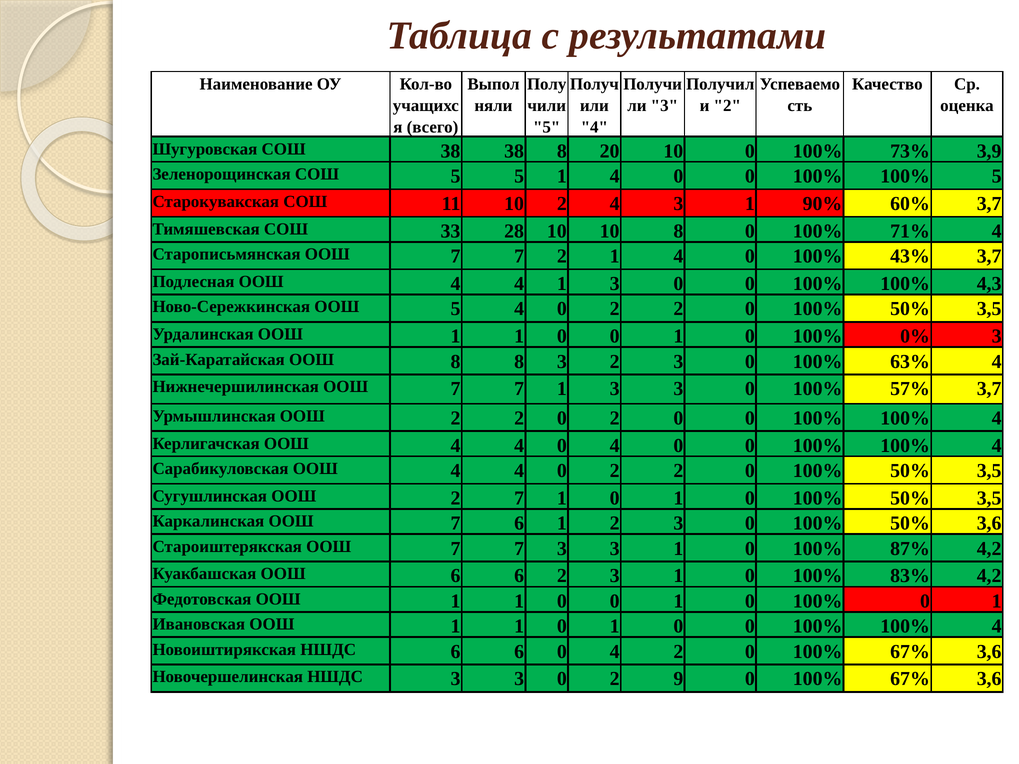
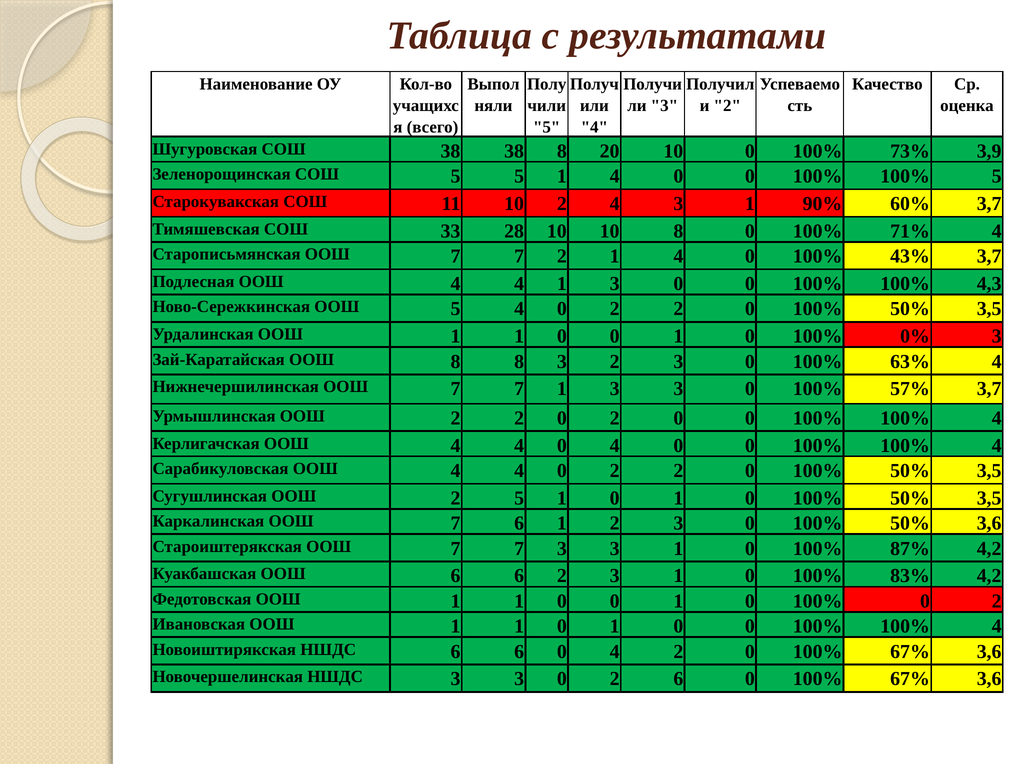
2 7: 7 -> 5 (519, 498)
100% 0 1: 1 -> 2 (997, 601)
2 9: 9 -> 6 (678, 679)
